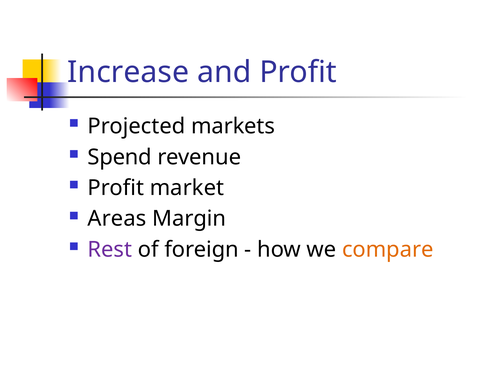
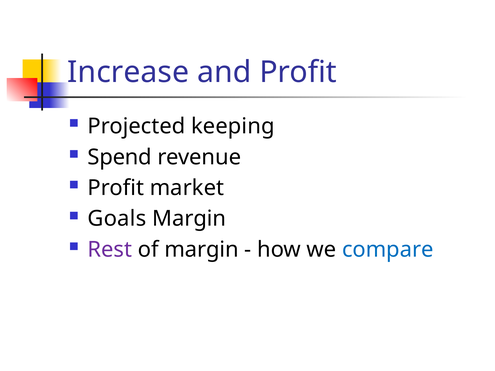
markets: markets -> keeping (233, 126)
Areas: Areas -> Goals (117, 219)
of foreign: foreign -> margin (202, 250)
compare colour: orange -> blue (388, 250)
